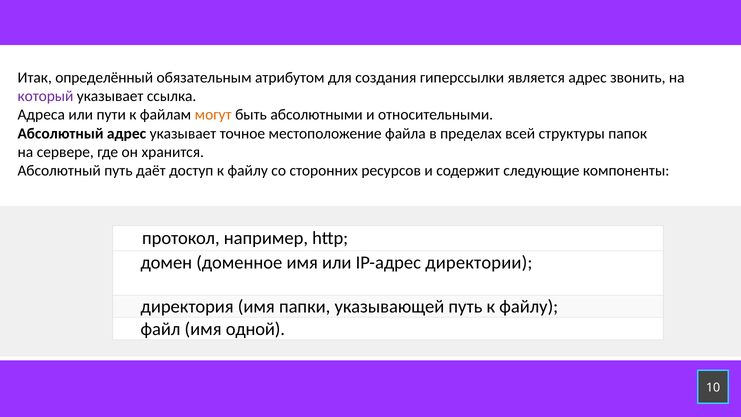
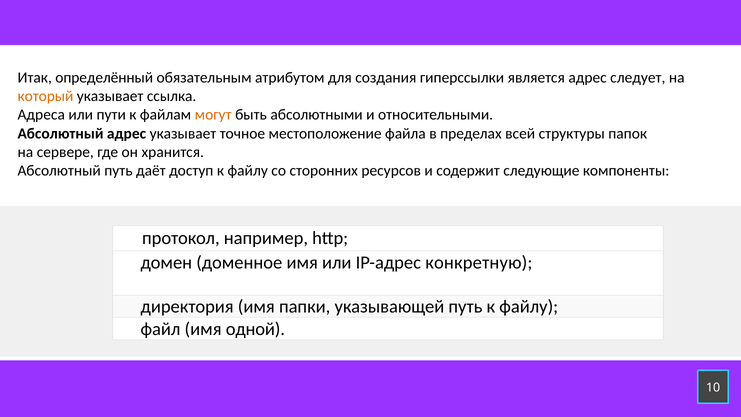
звонить: звонить -> следует (638, 78)
который colour: purple -> orange (45, 96)
директории: директории -> конкретную (479, 263)
